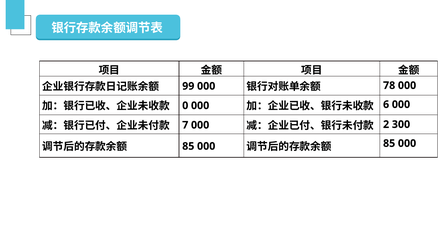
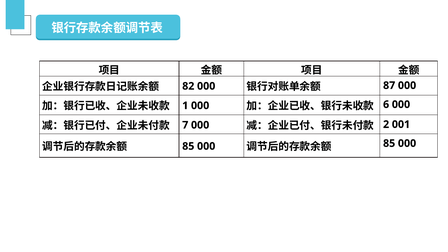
99: 99 -> 82 (188, 86)
78: 78 -> 87 (389, 85)
0: 0 -> 1 (185, 106)
300: 300 -> 001 (401, 124)
